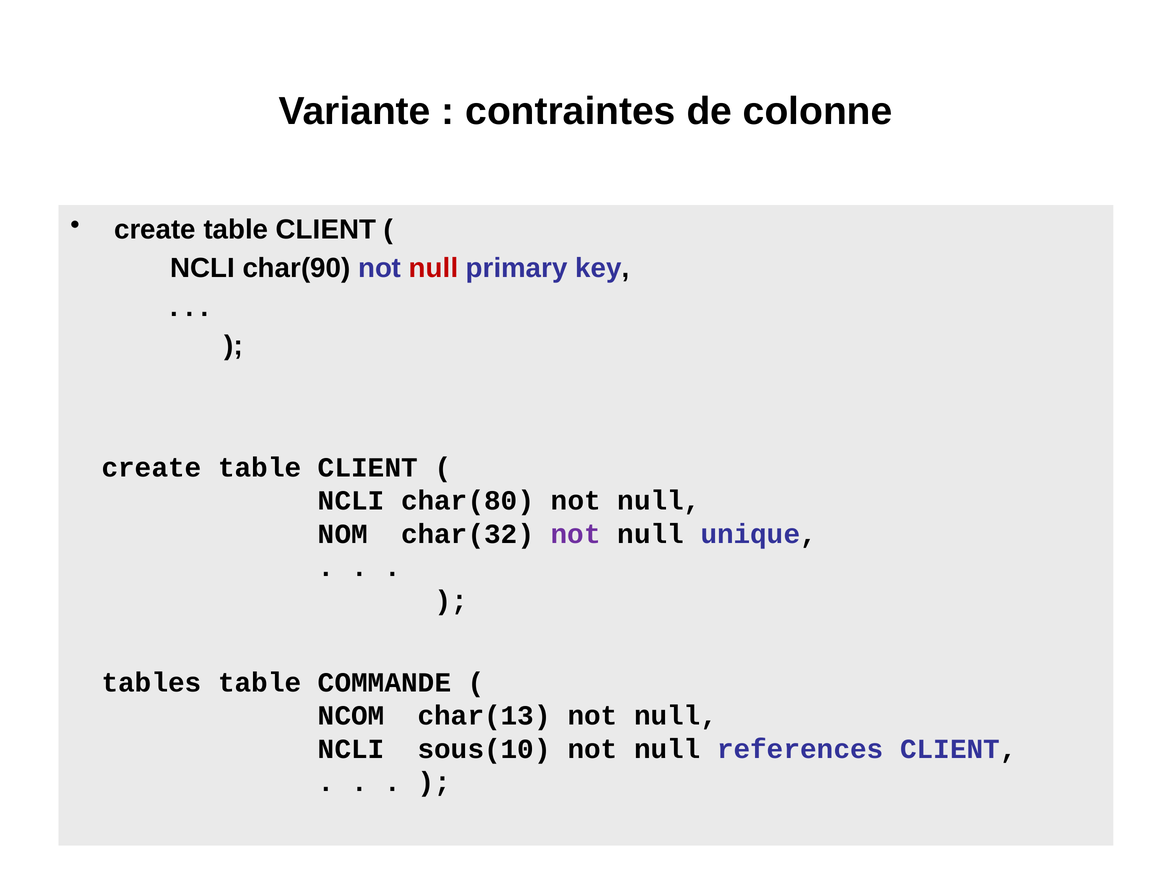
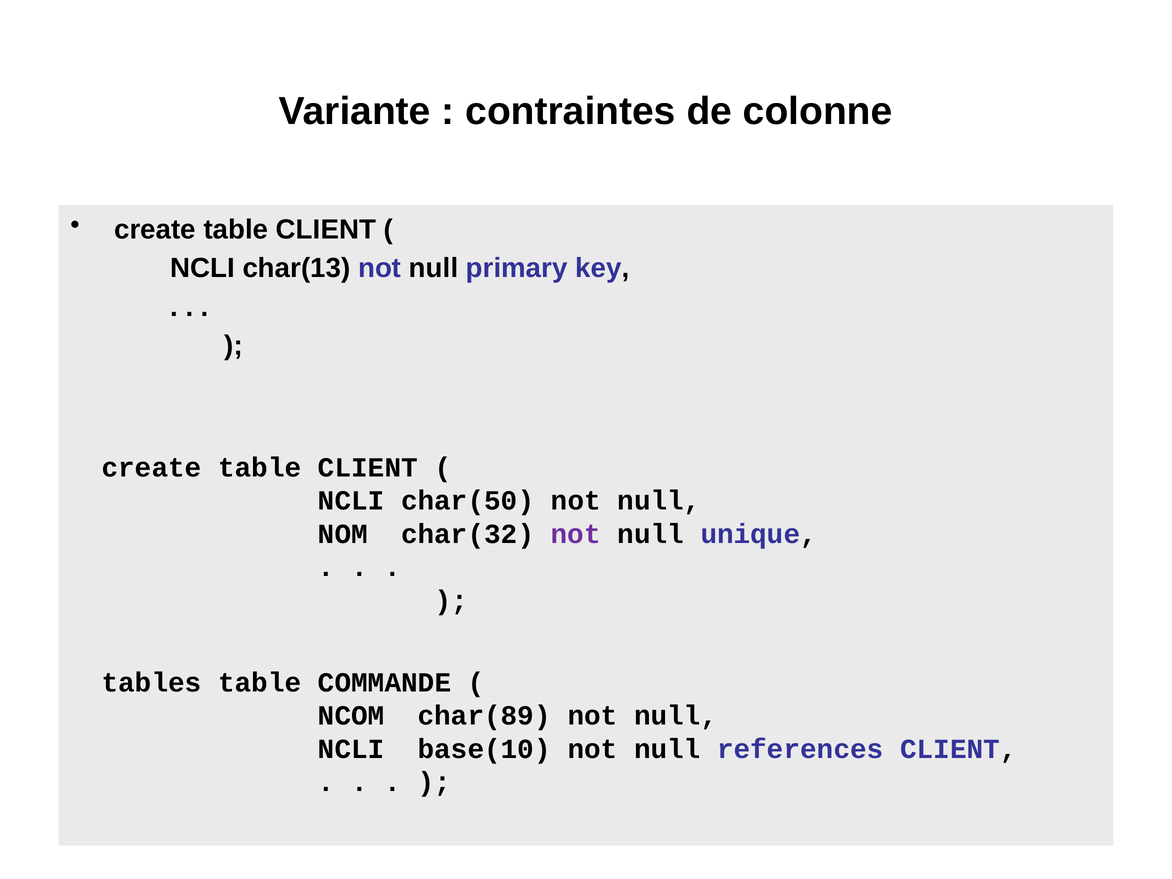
char(90: char(90 -> char(13 (296, 268)
null colour: red -> black (434, 268)
char(80: char(80 -> char(50 (468, 501)
char(13: char(13 -> char(89 (484, 716)
sous(10: sous(10 -> base(10 (484, 749)
